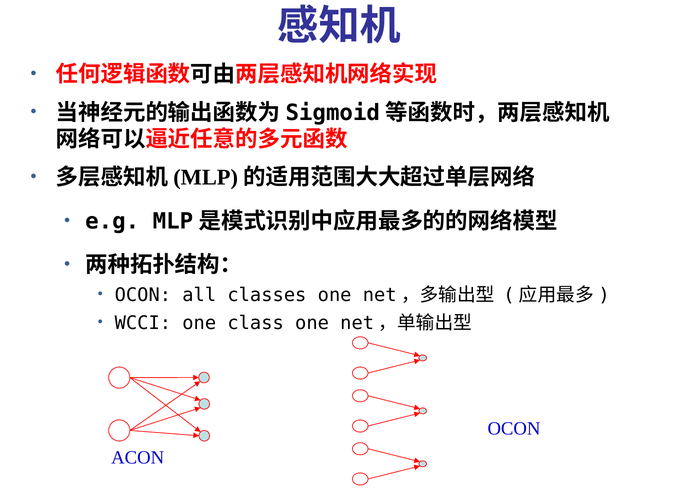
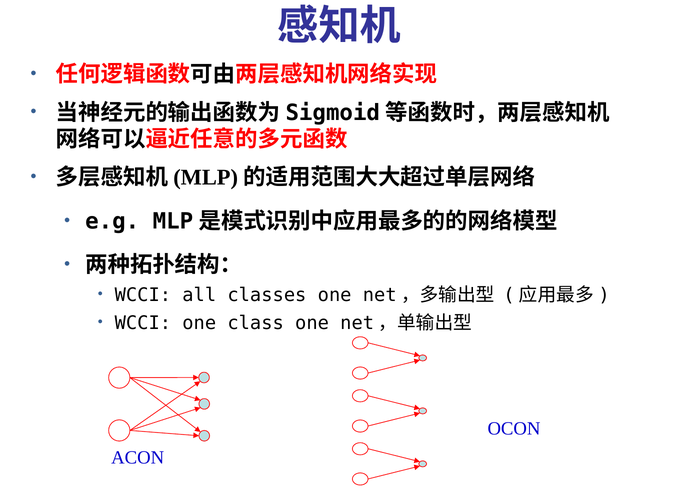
OCON: OCON -> WCCI (143, 295)
